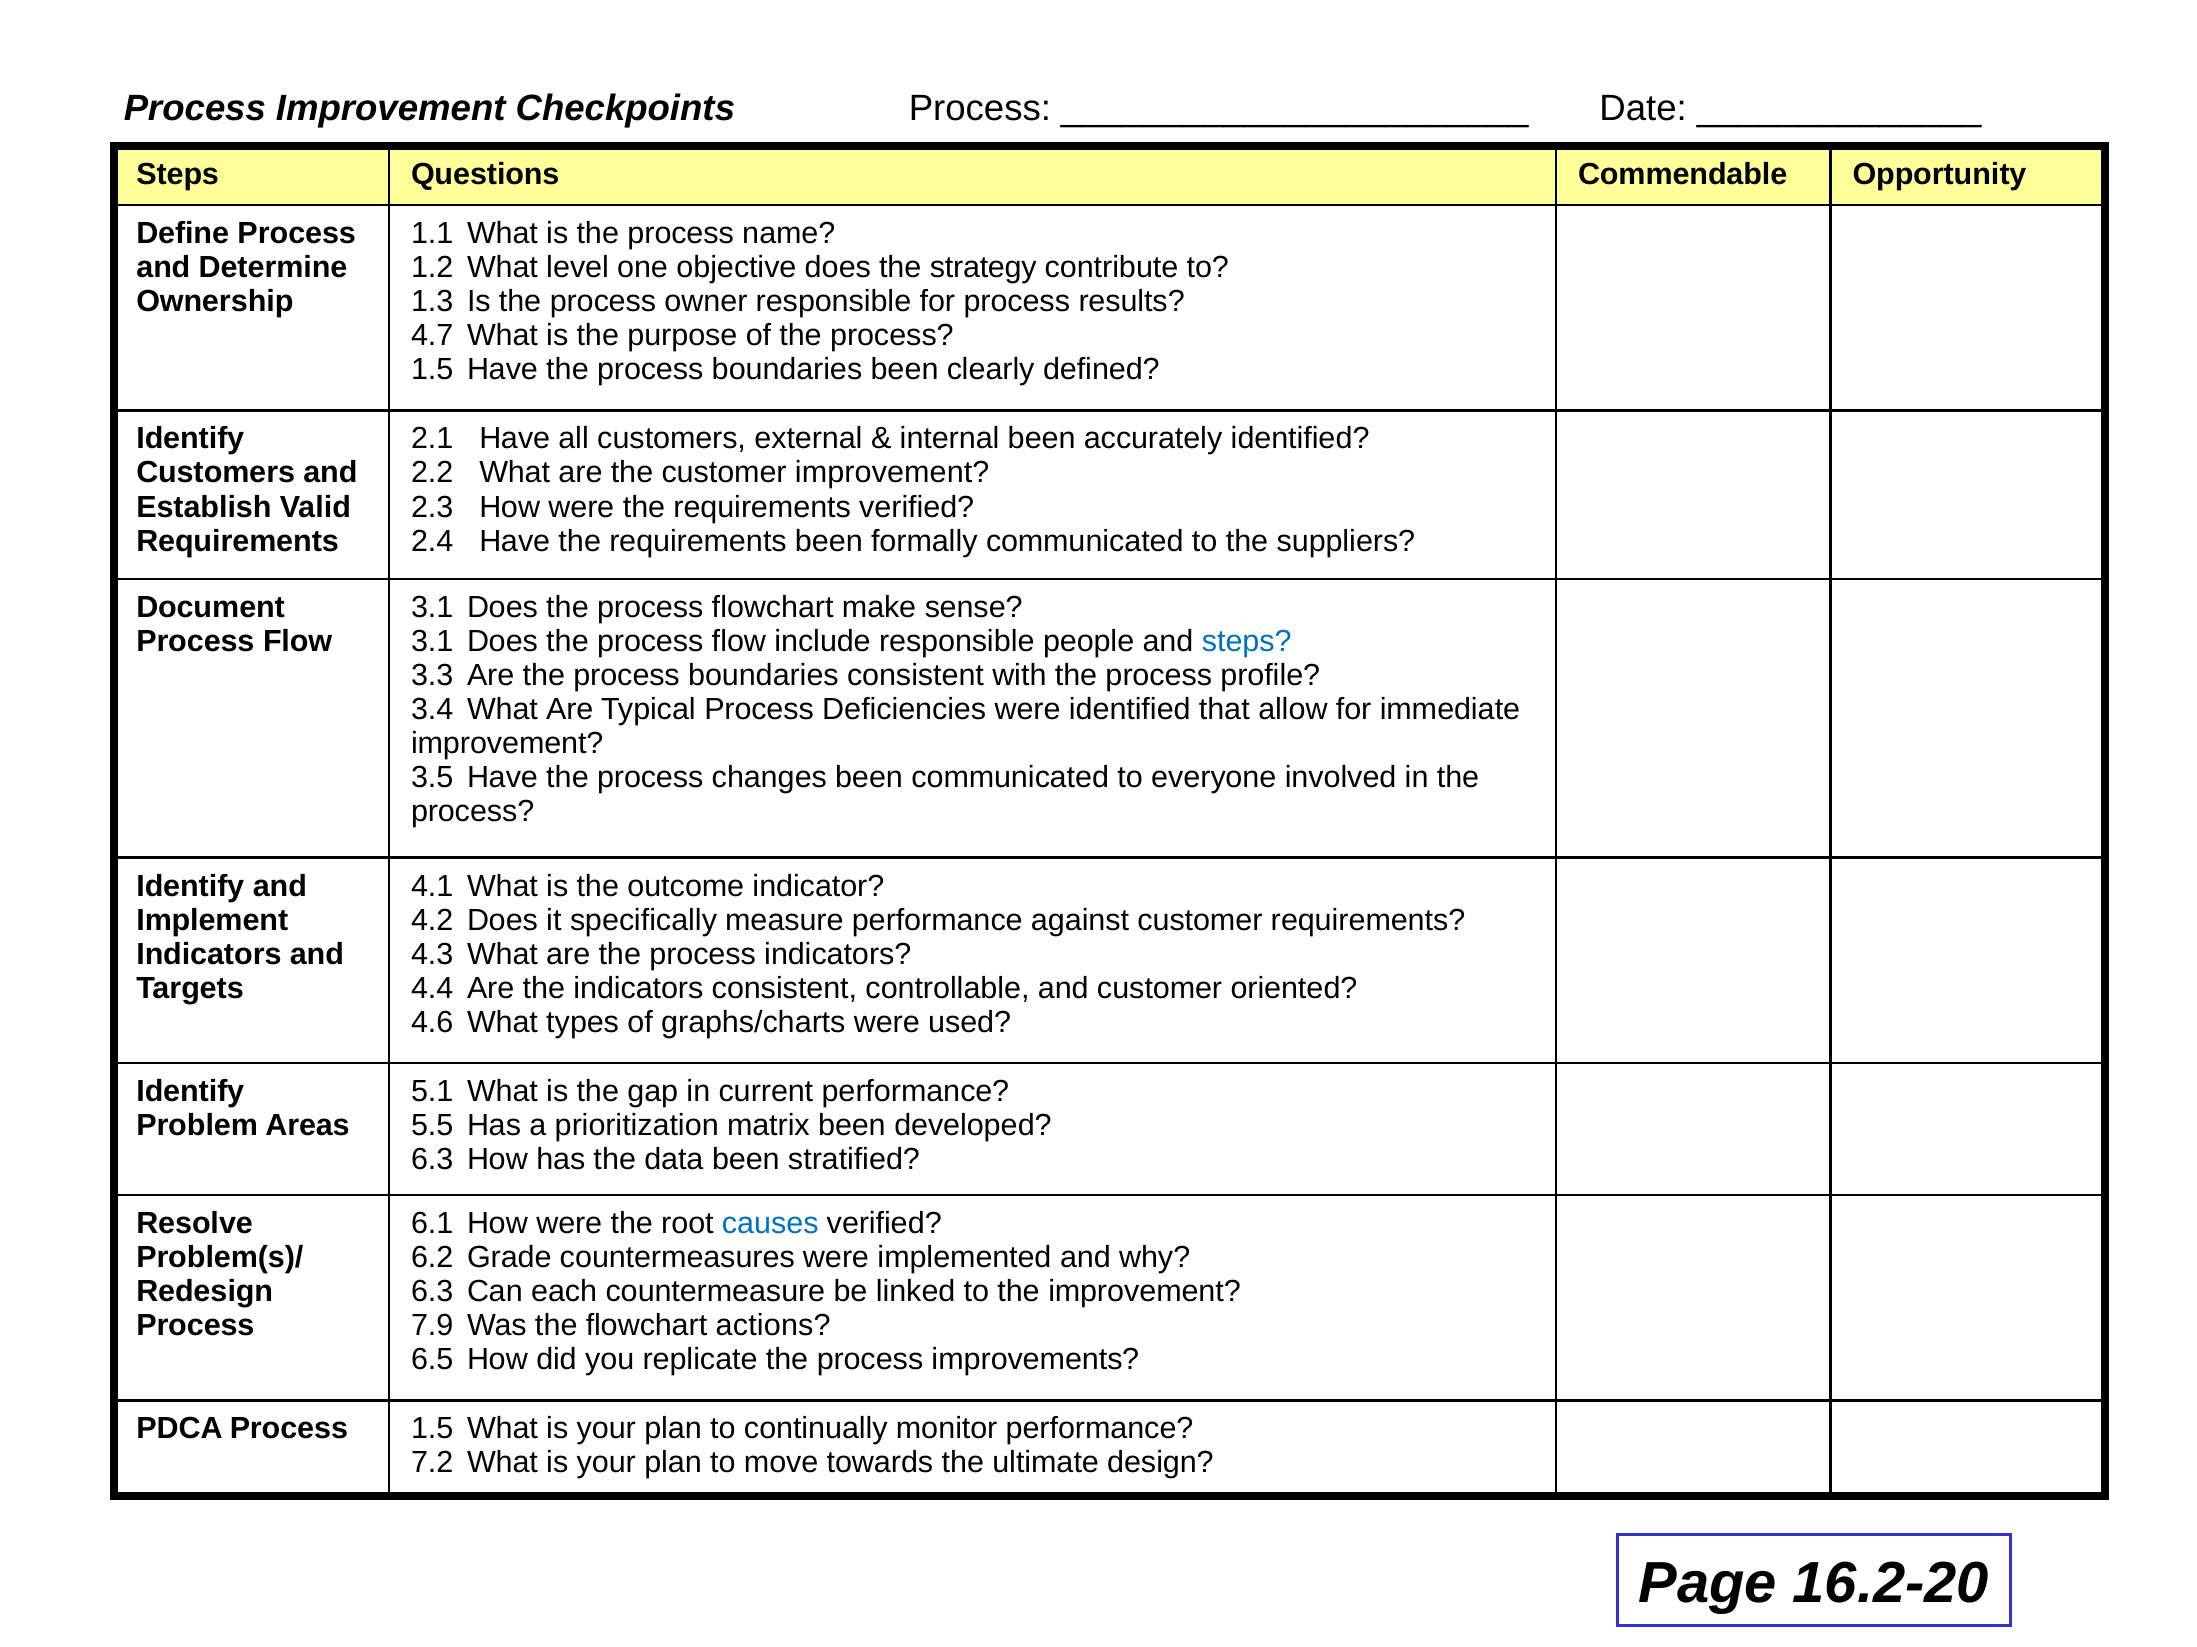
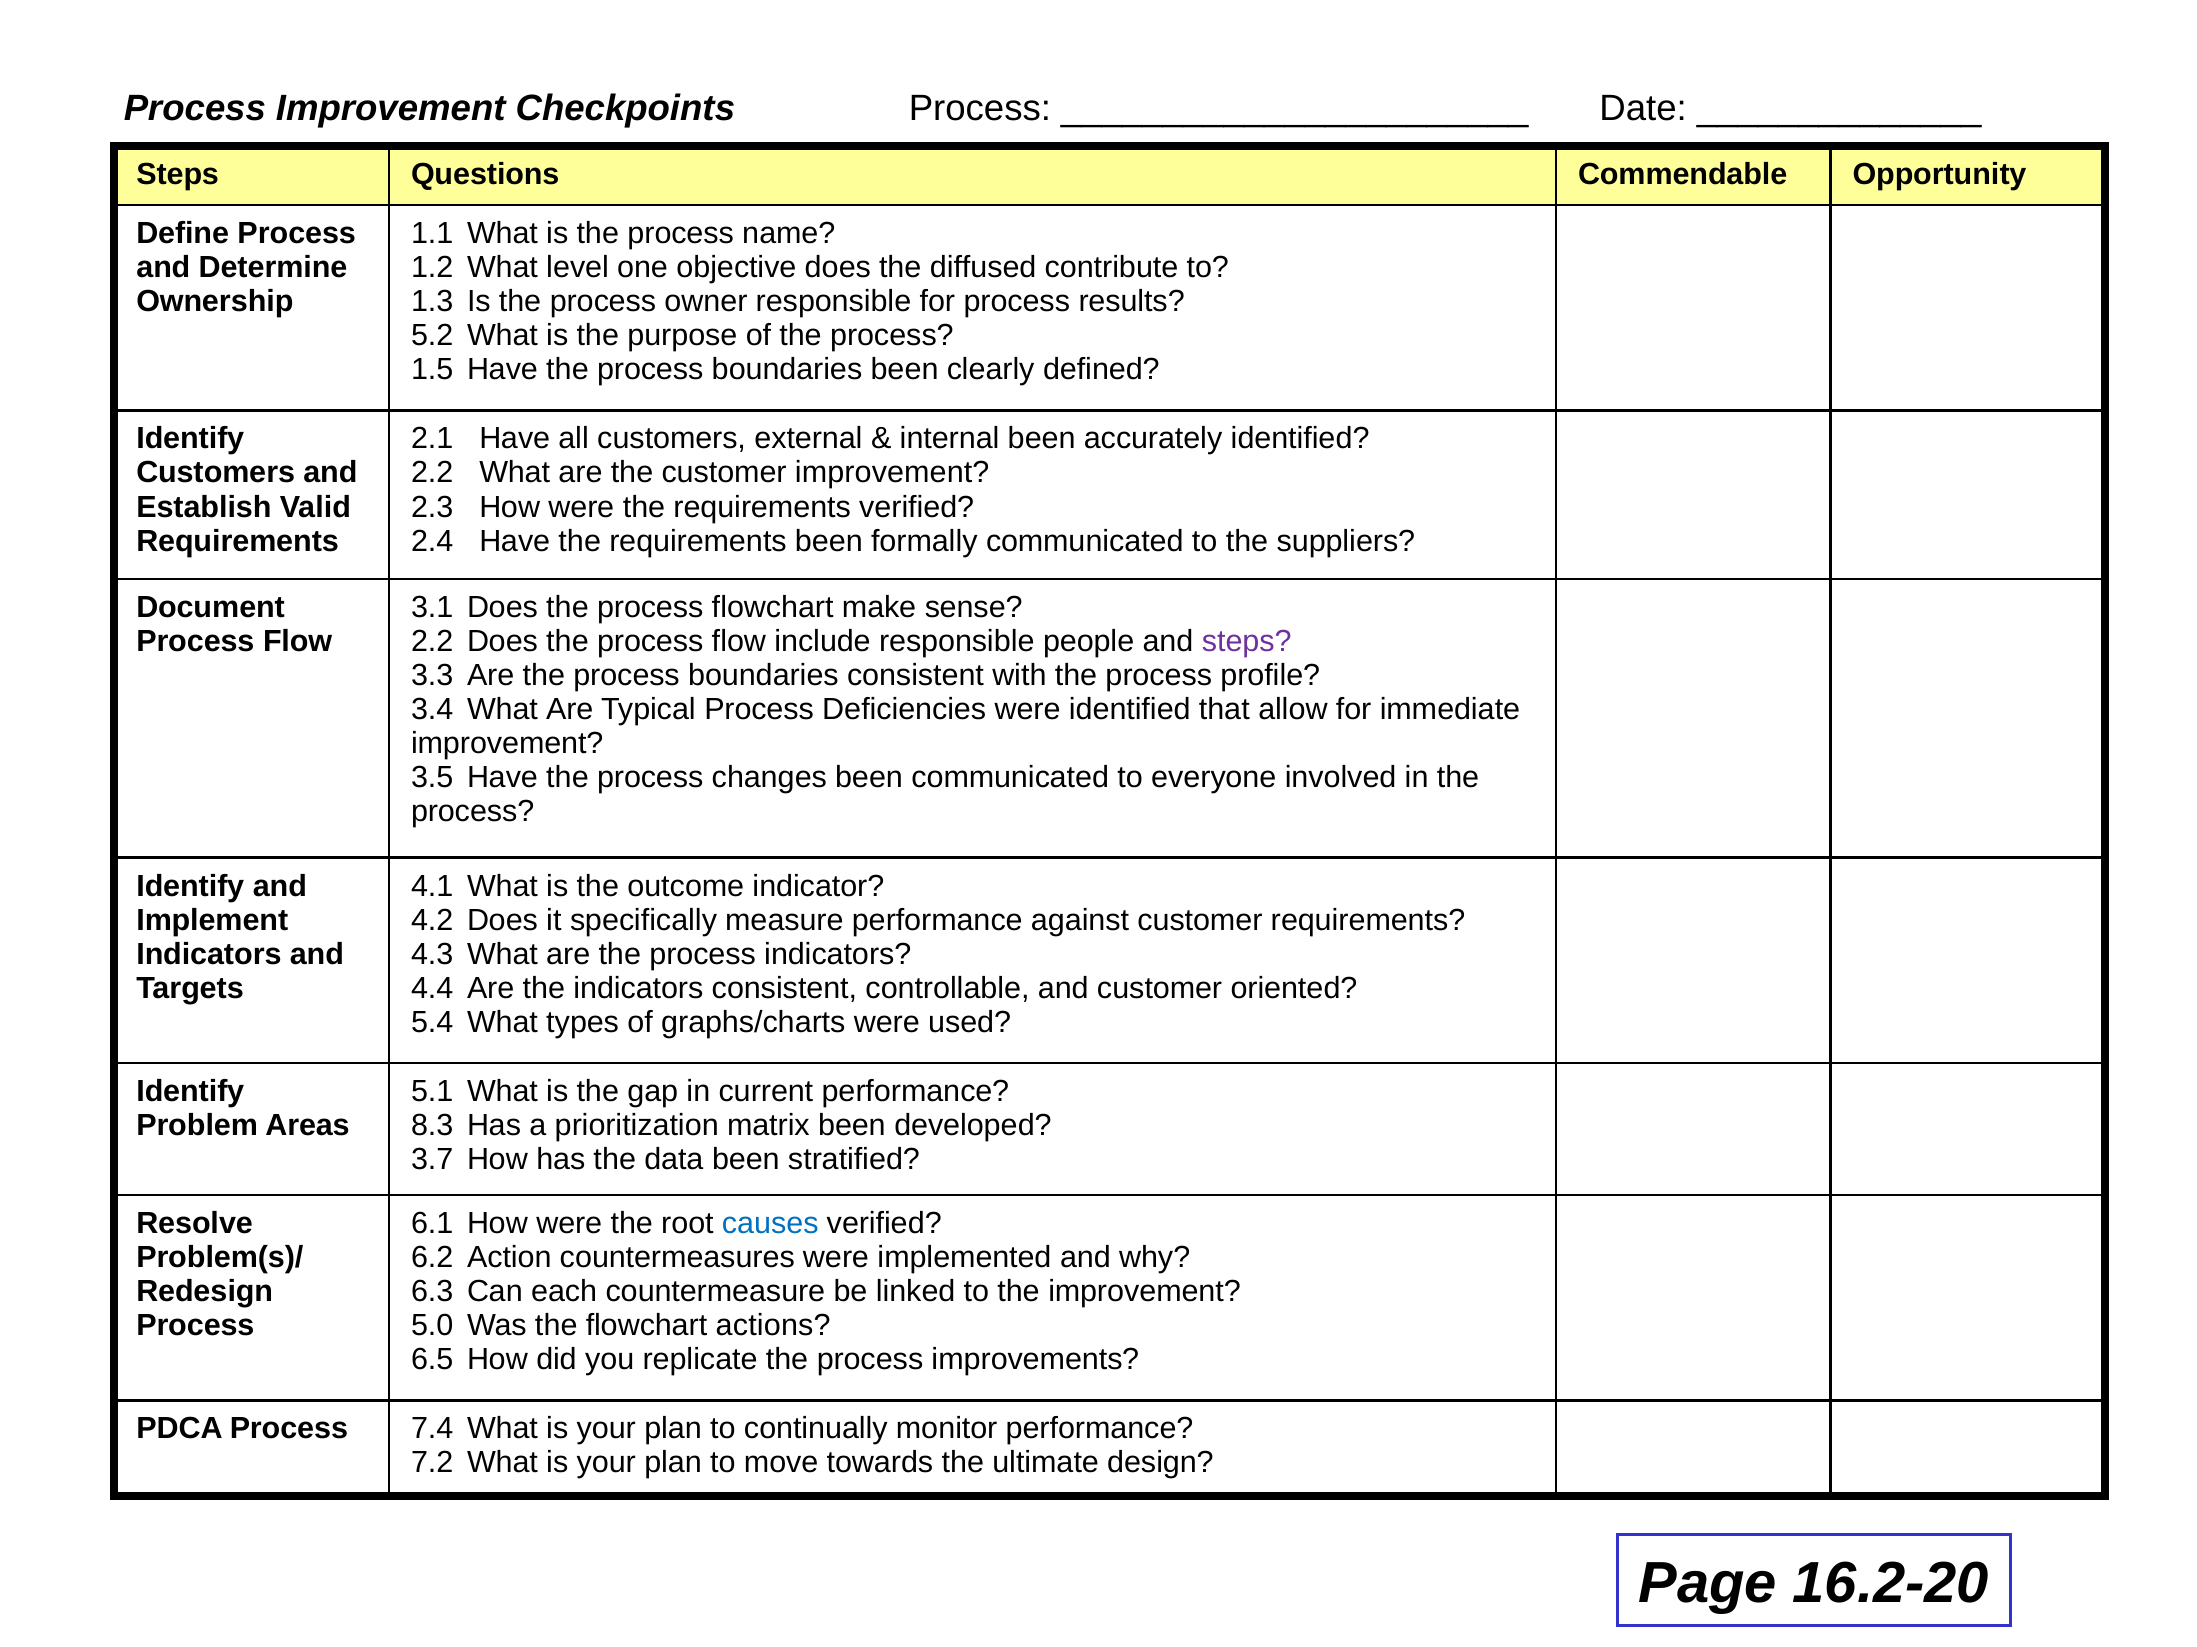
strategy: strategy -> diffused (983, 268)
4.7: 4.7 -> 5.2 (432, 336)
3.1: 3.1 -> 2.2 (432, 642)
steps colour: blue -> purple (1247, 642)
4.6: 4.6 -> 5.4 (432, 1023)
5.5: 5.5 -> 8.3 (432, 1126)
6.3: 6.3 -> 3.7 (432, 1160)
Grade: Grade -> Action (509, 1258)
7.9: 7.9 -> 5.0 (432, 1326)
PDCA Process 1.5: 1.5 -> 7.4 (432, 1429)
